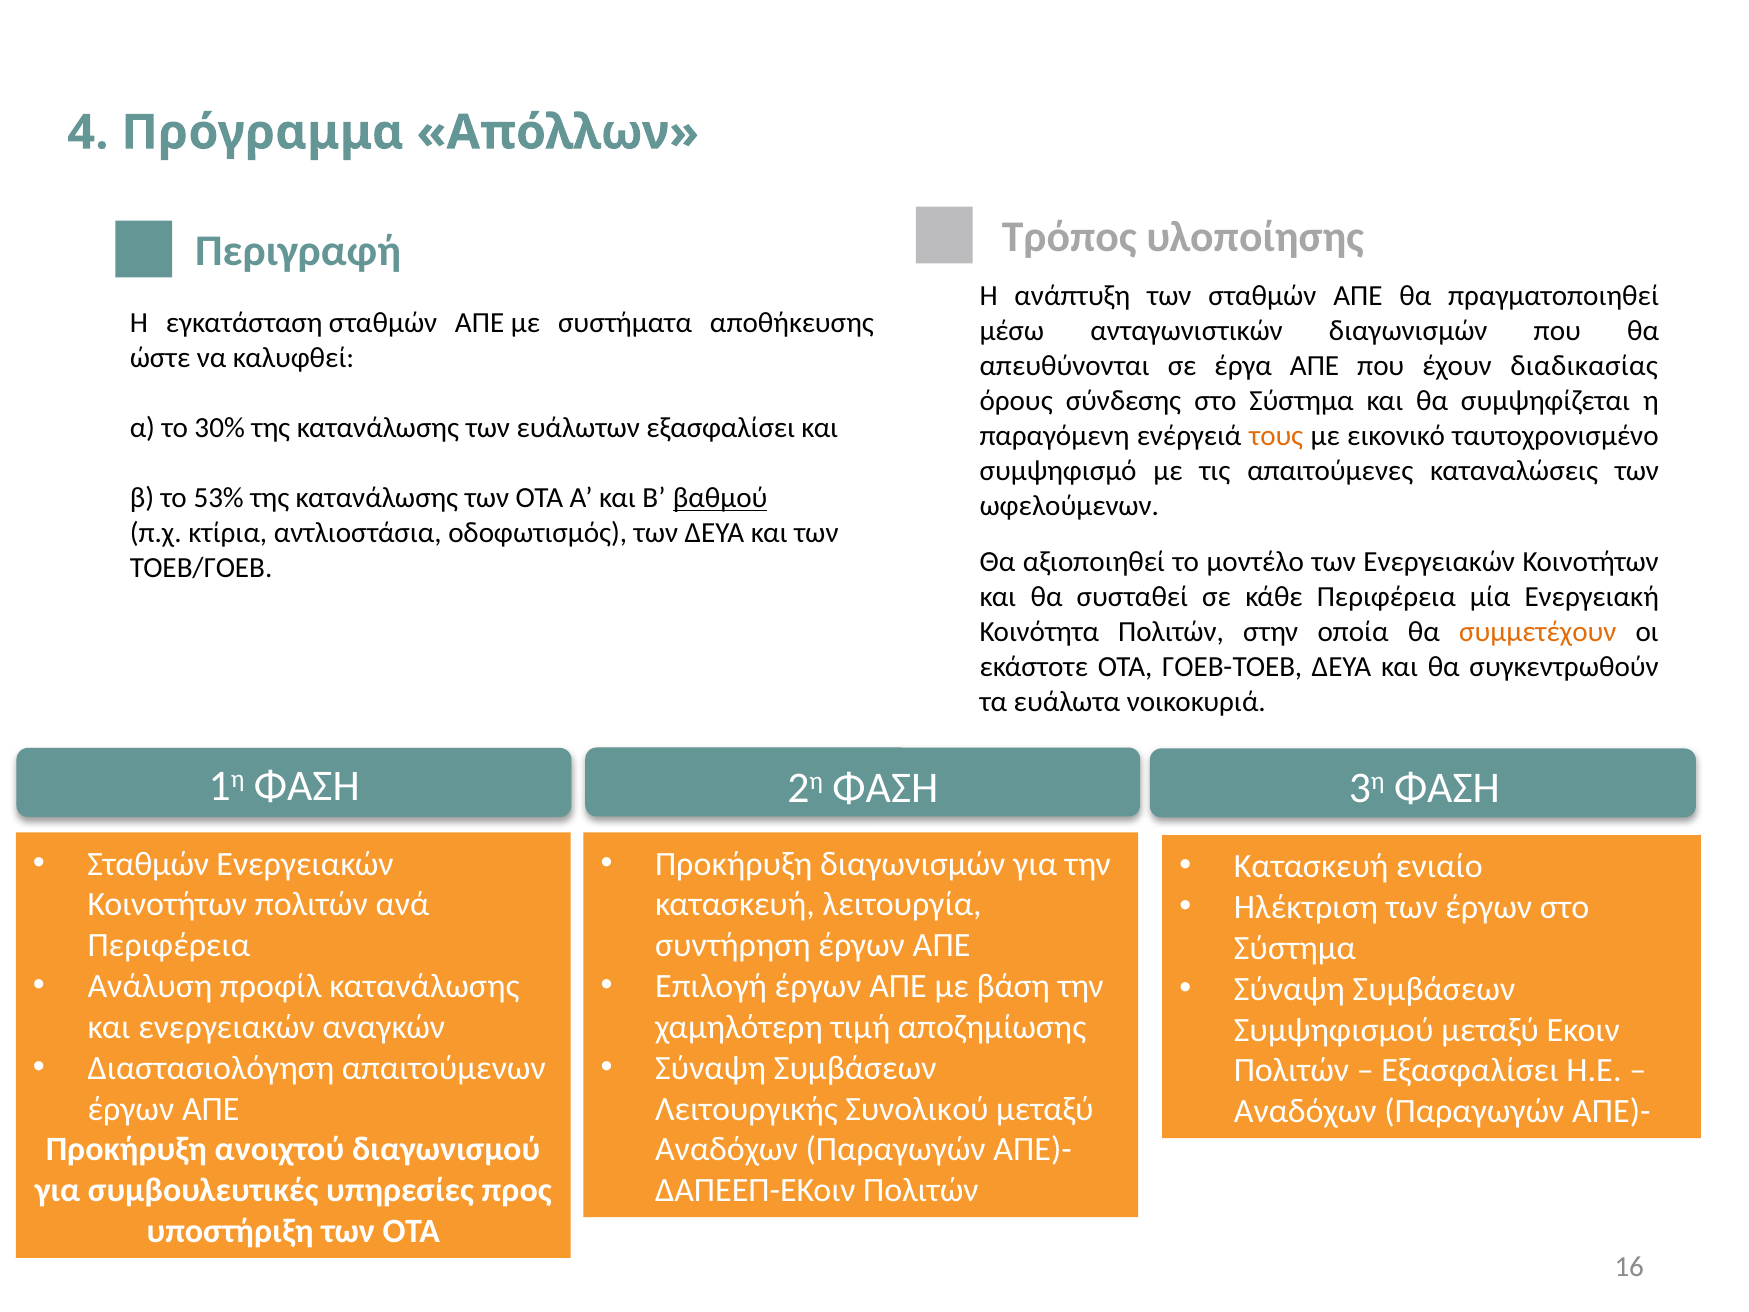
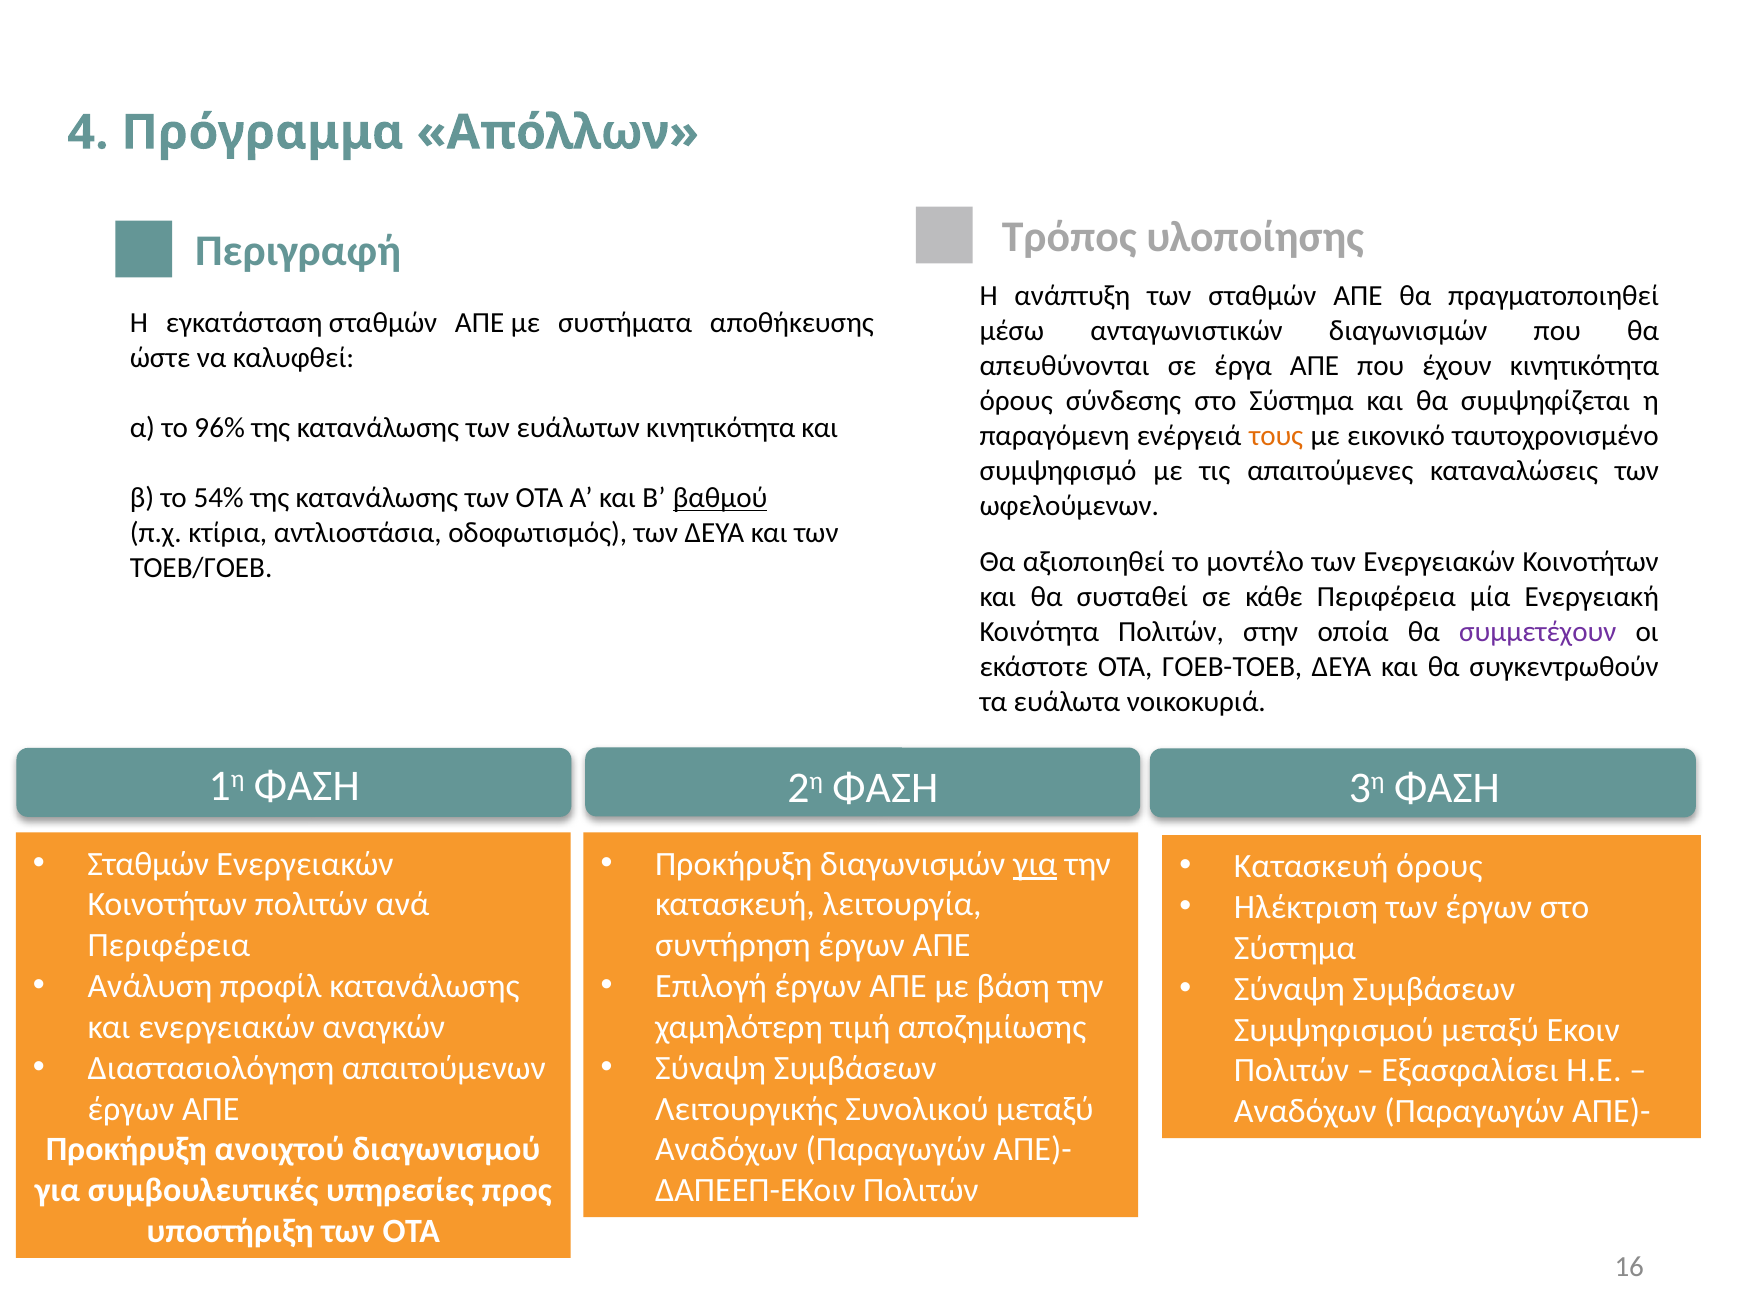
έχουν διαδικασίας: διαδικασίας -> κινητικότητα (1584, 365)
30%: 30% -> 96% (220, 428)
ευάλωτων εξασφαλίσει: εξασφαλίσει -> κινητικότητα (721, 428)
53%: 53% -> 54% (219, 498)
συμμετέχουν colour: orange -> purple (1538, 632)
για underline: none -> present (1035, 864)
Κατασκευή ενιαίο: ενιαίο -> όρους (1439, 866)
